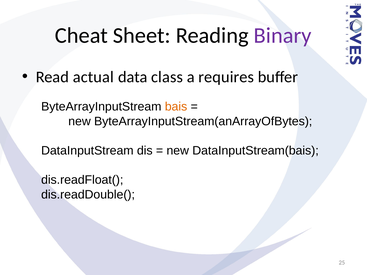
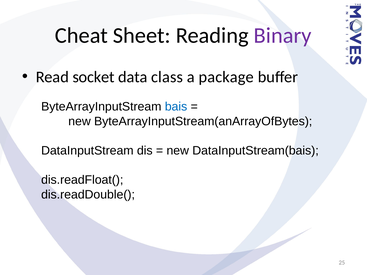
actual: actual -> socket (94, 77)
requires: requires -> package (226, 77)
bais colour: orange -> blue (176, 107)
